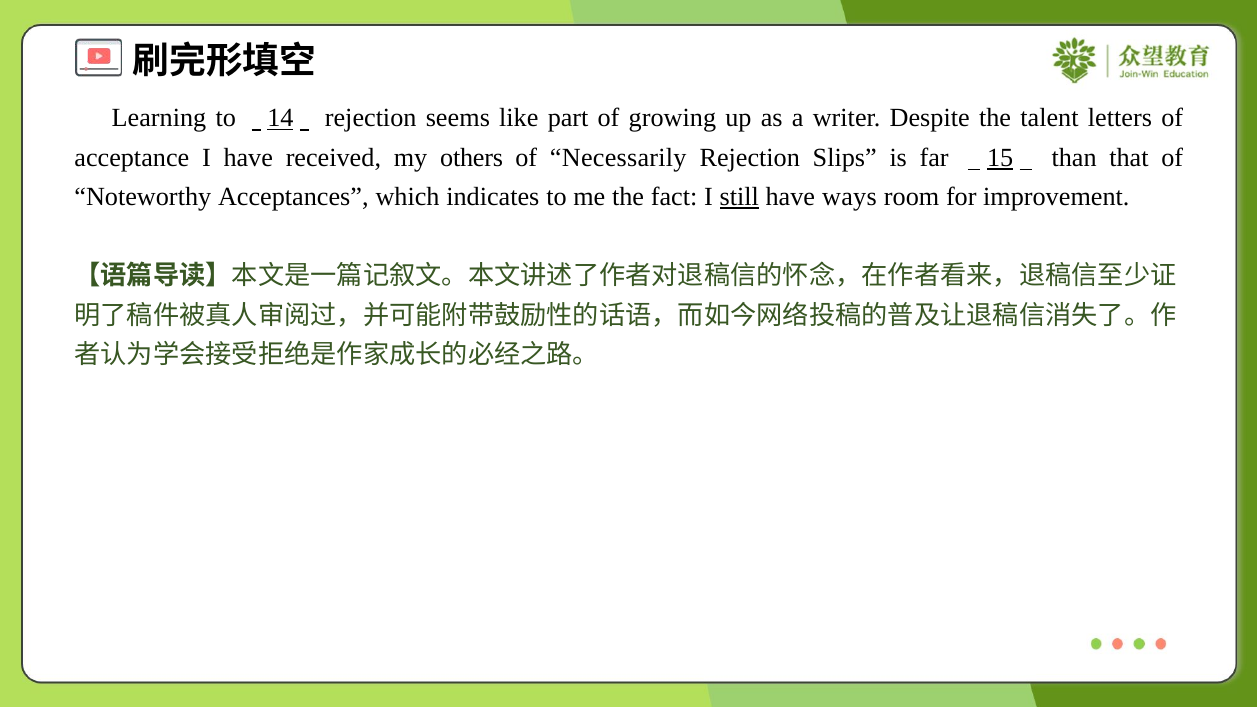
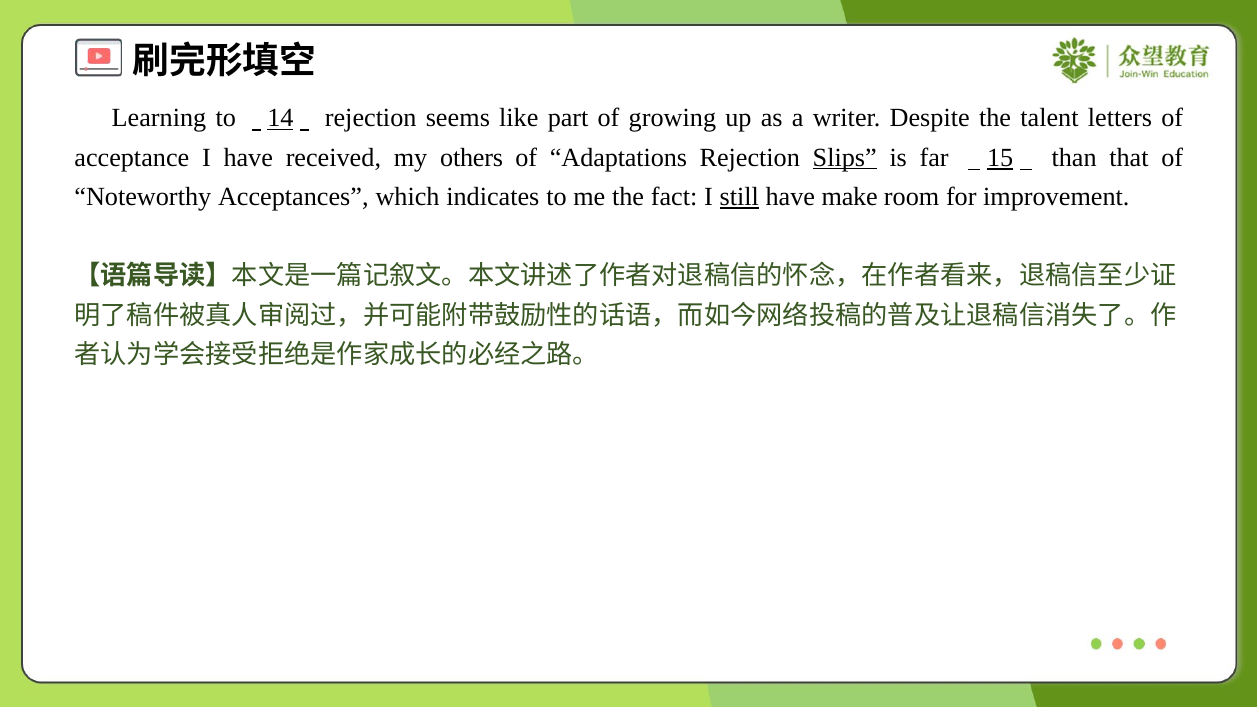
Necessarily: Necessarily -> Adaptations (618, 157)
Slips underline: none -> present (845, 157)
ways: ways -> make (850, 197)
